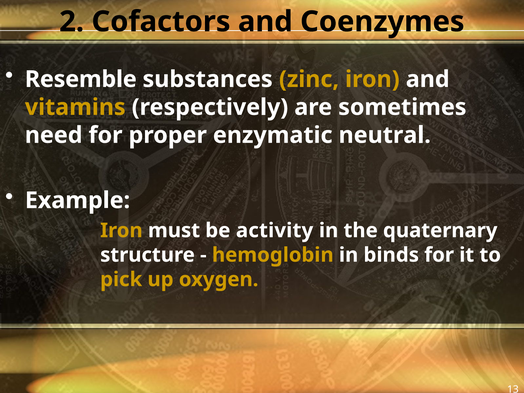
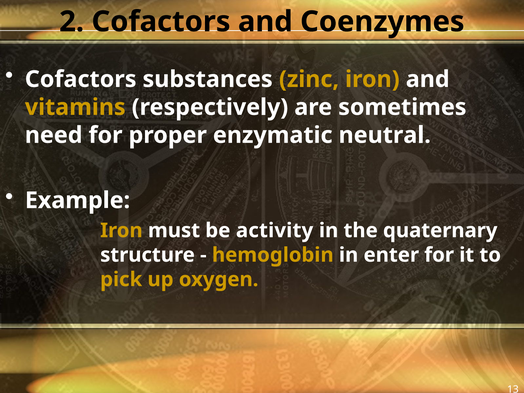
Resemble: Resemble -> Cofactors (81, 79)
binds: binds -> enter (391, 255)
